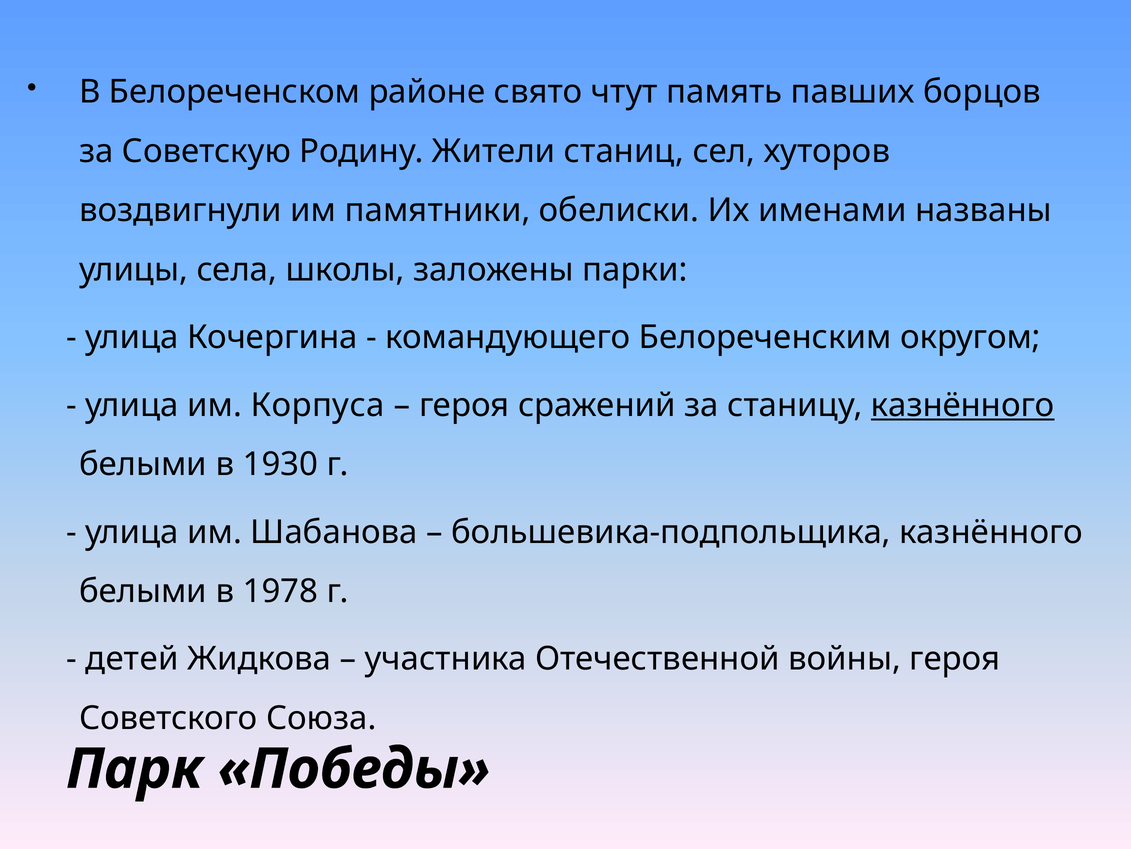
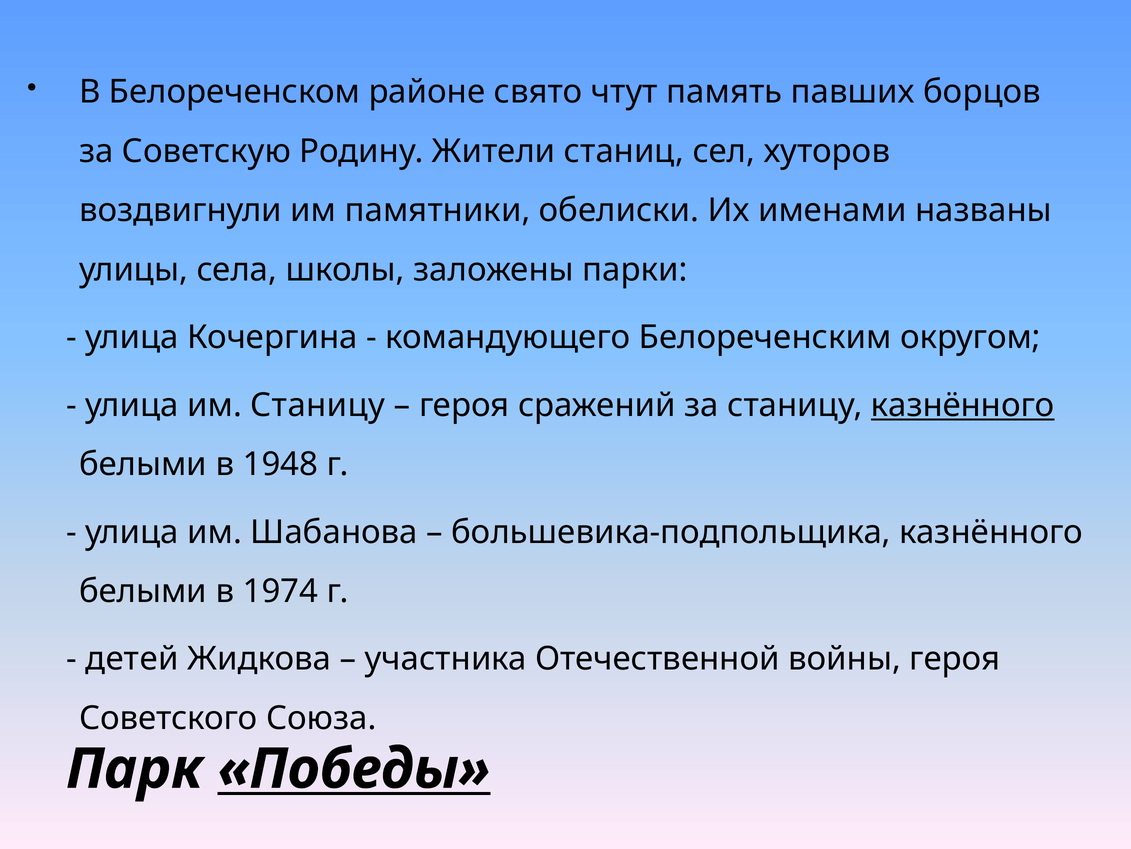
им Корпуса: Корпуса -> Станицу (318, 405)
1930: 1930 -> 1948 (280, 464)
1978: 1978 -> 1974 (280, 591)
Победы underline: none -> present (354, 768)
